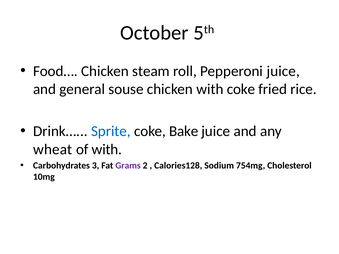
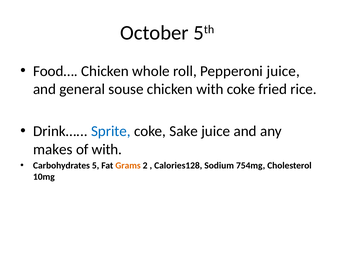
steam: steam -> whole (151, 71)
Bake: Bake -> Sake (184, 131)
wheat: wheat -> makes (53, 149)
3: 3 -> 5 (96, 166)
Grams colour: purple -> orange (128, 166)
